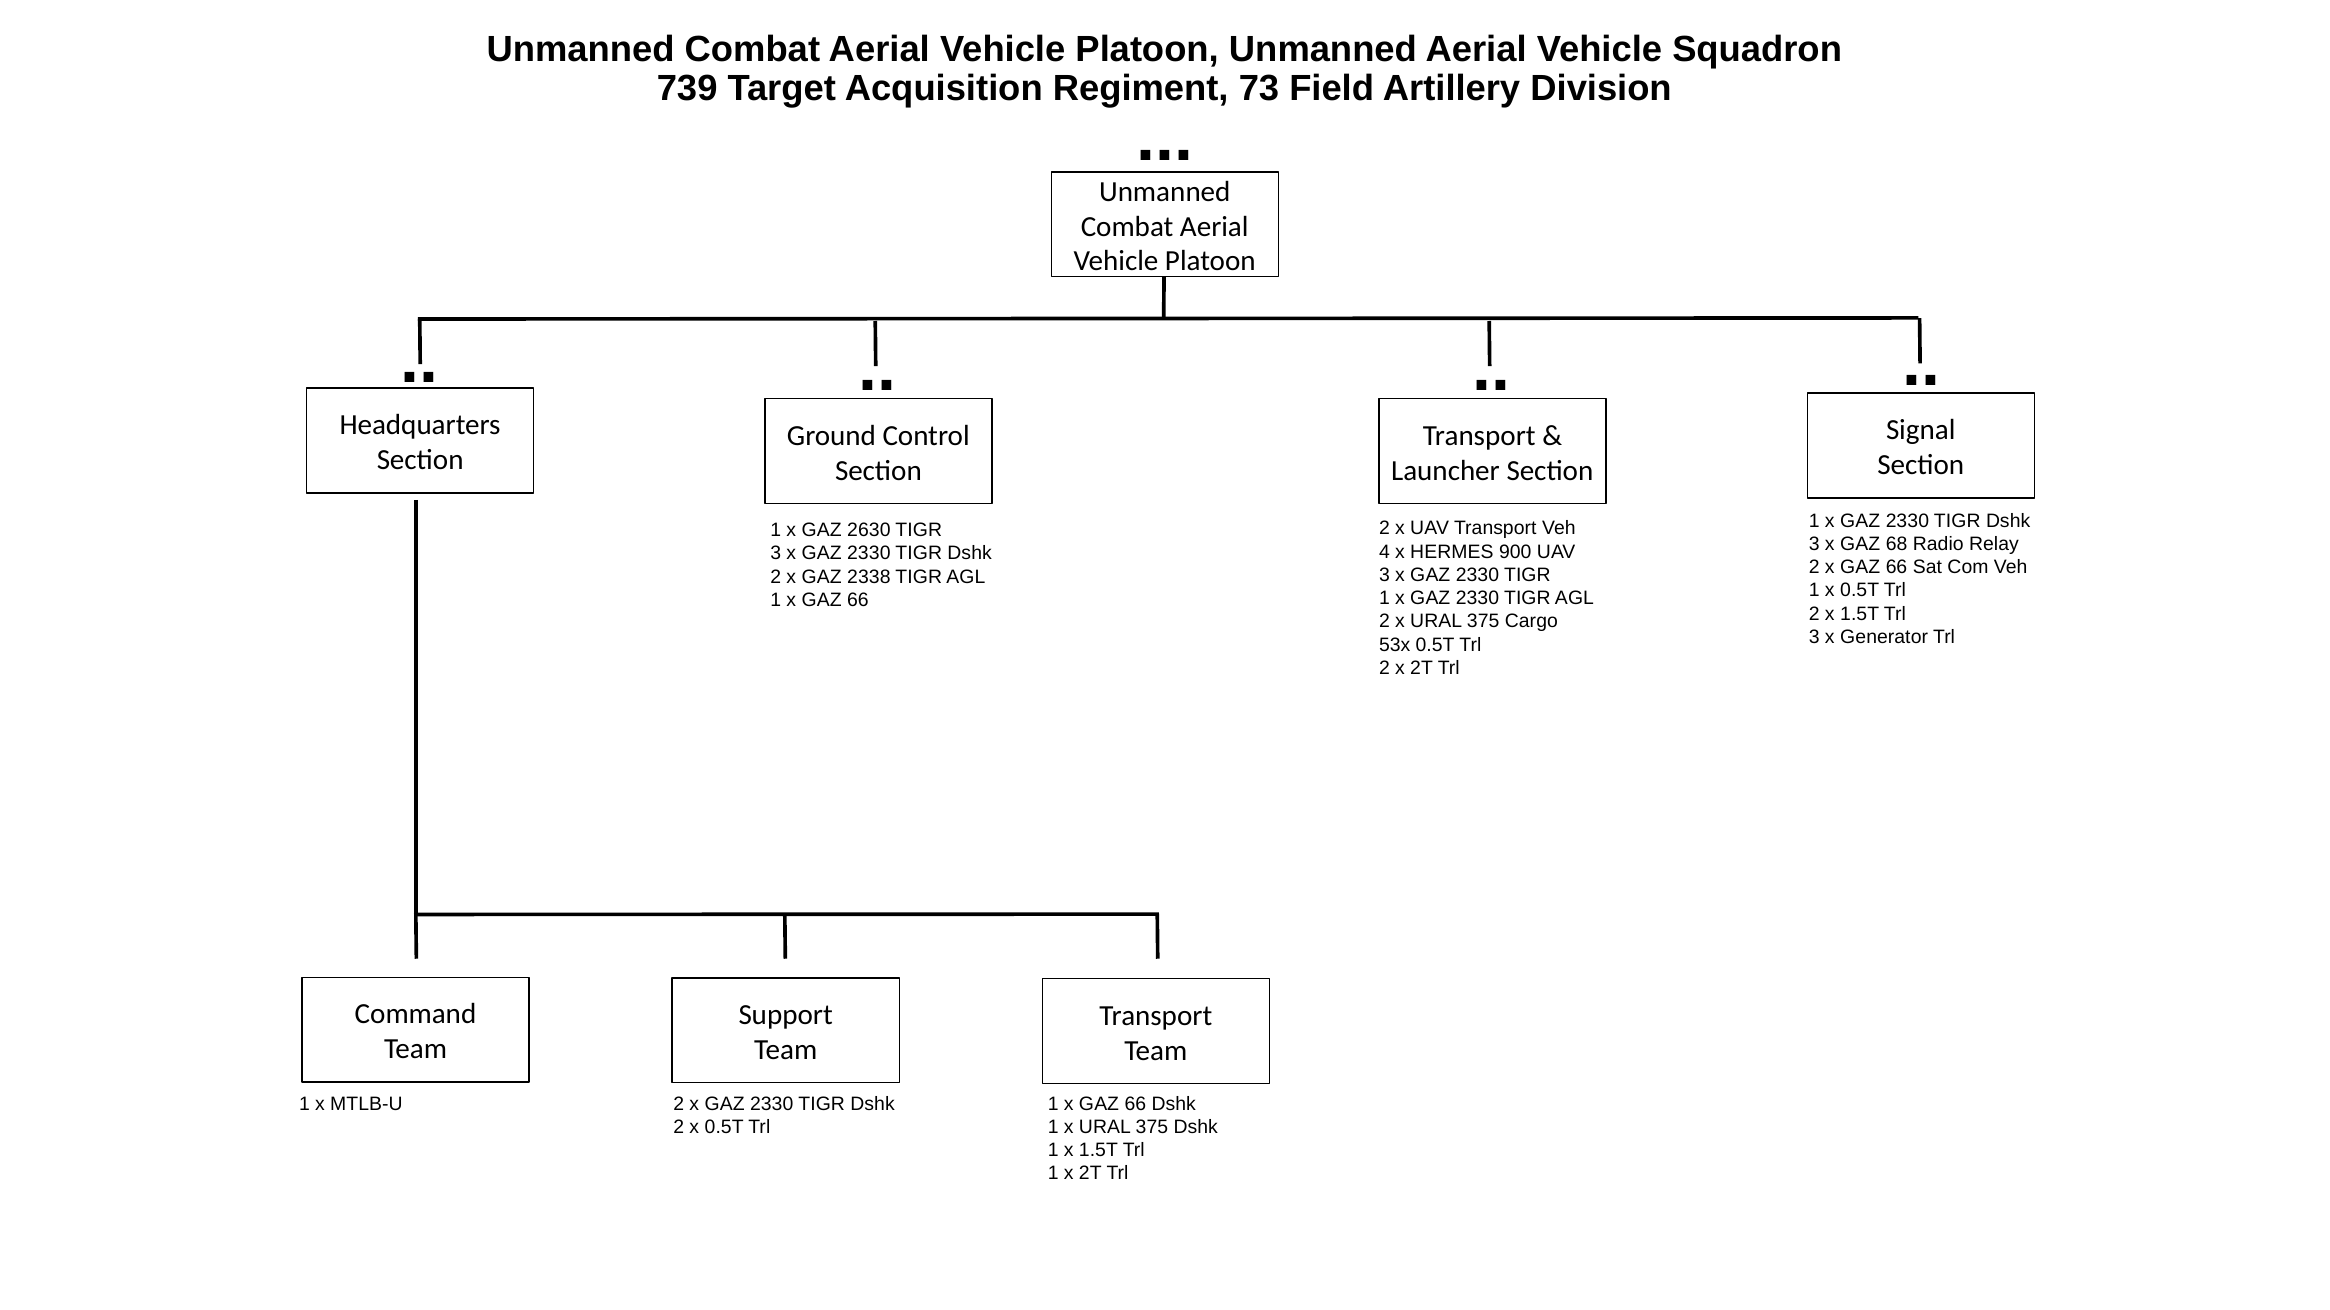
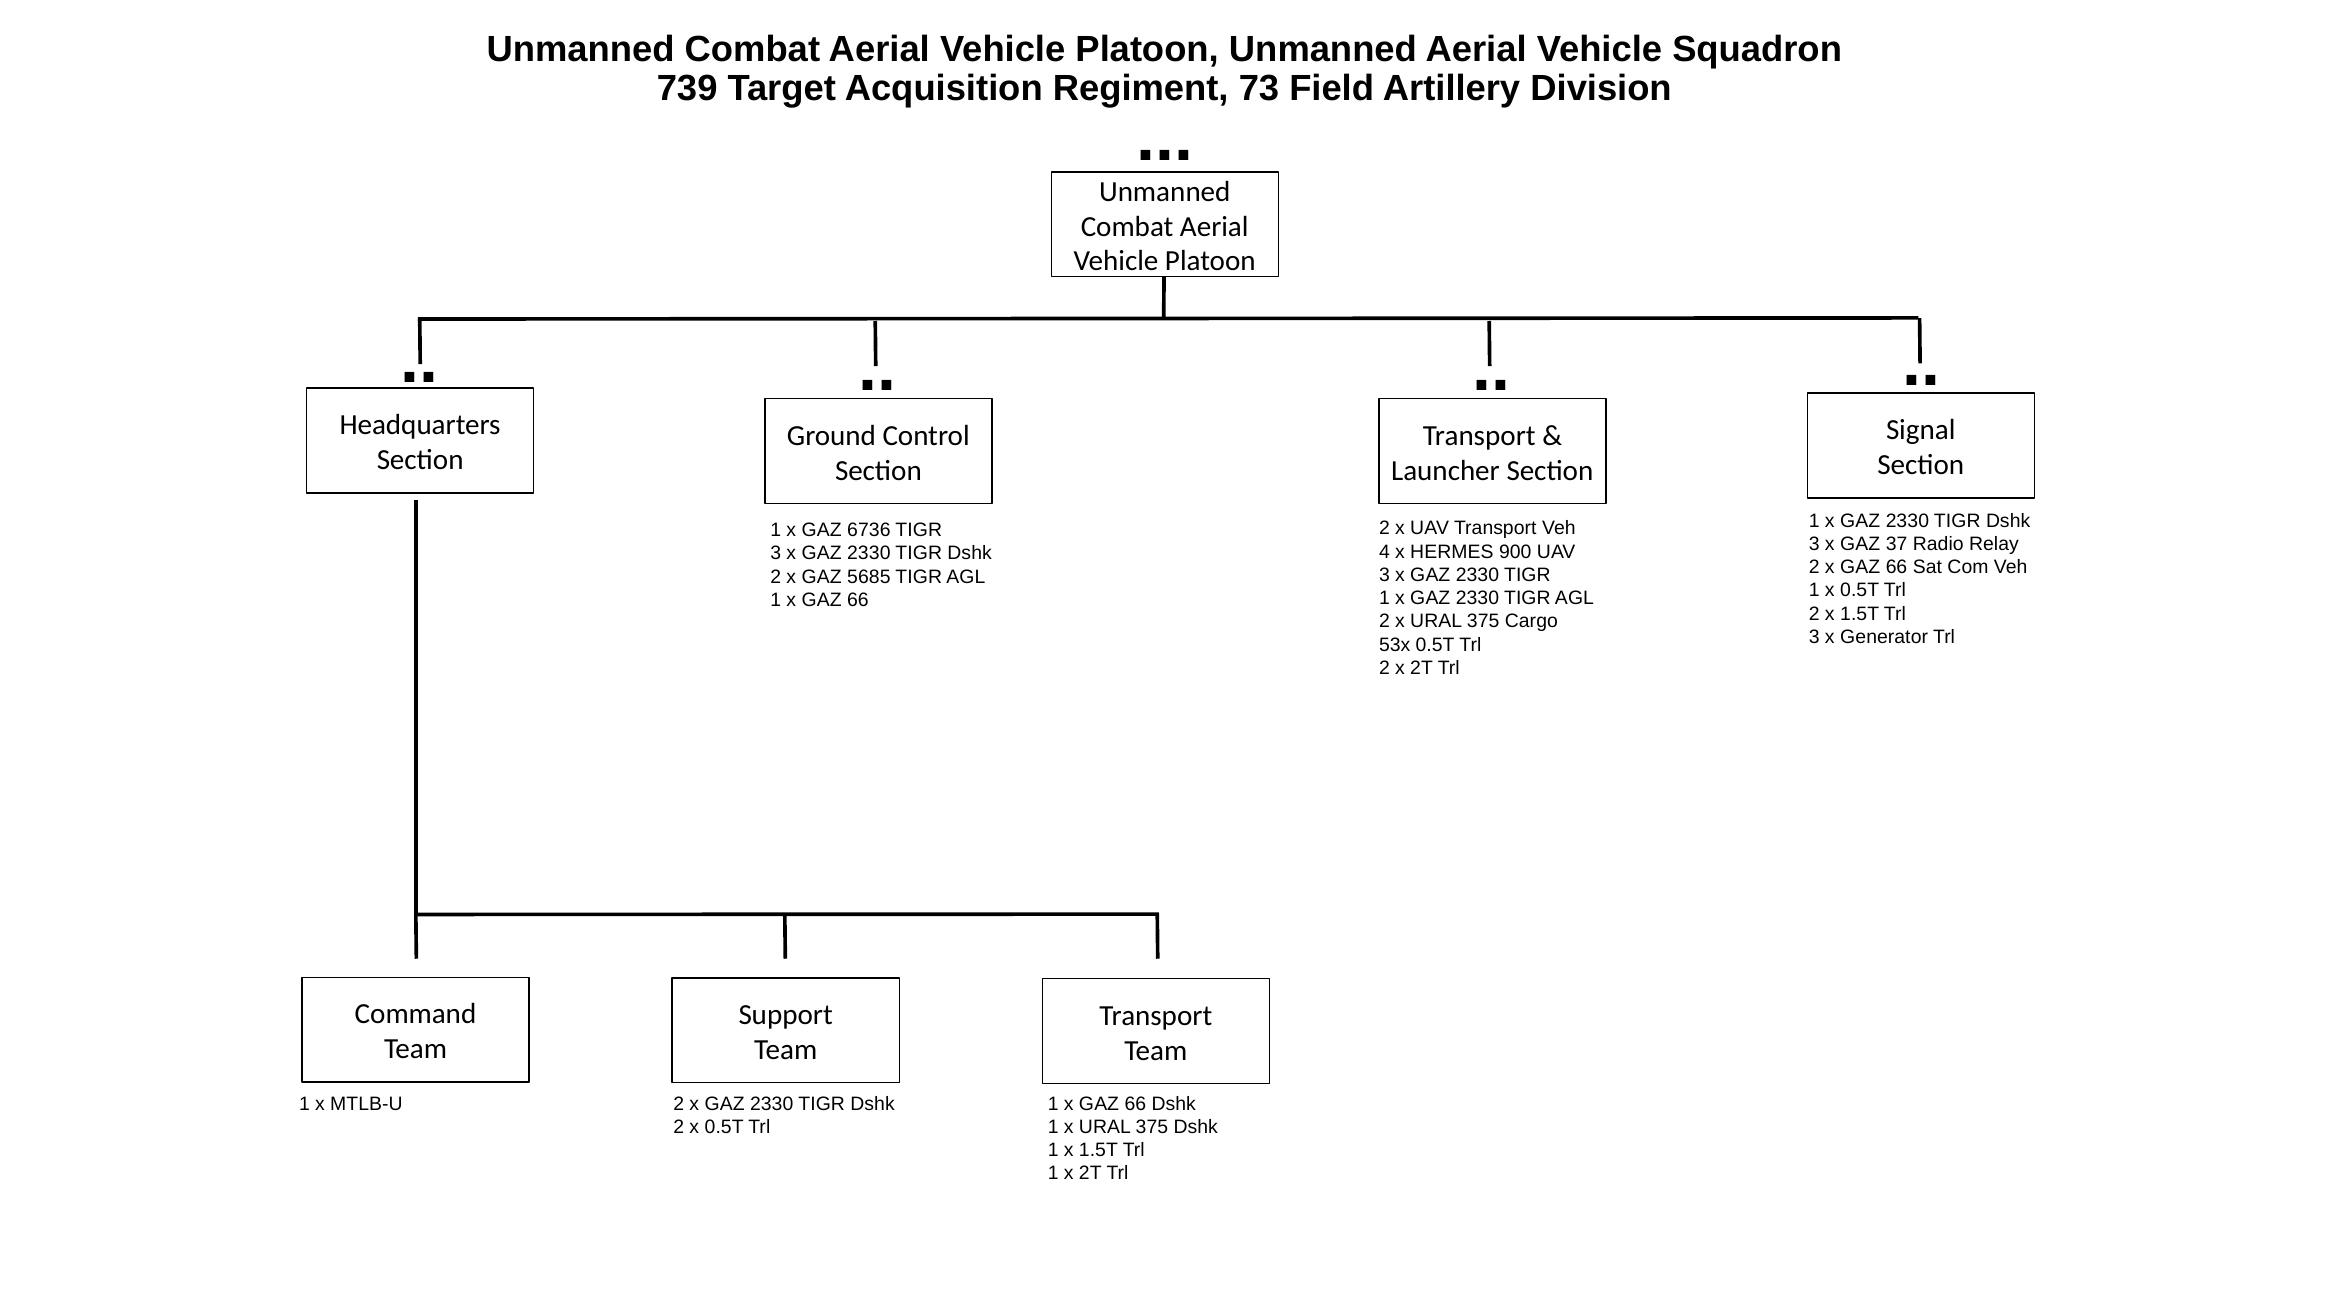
2630: 2630 -> 6736 (869, 531)
68: 68 -> 37 (1897, 544)
2338: 2338 -> 5685 (869, 577)
